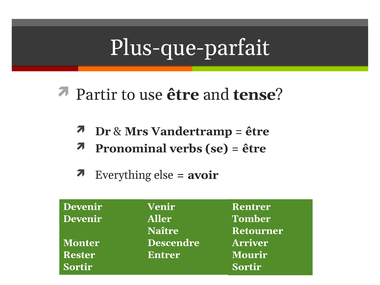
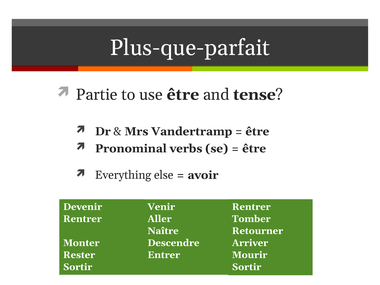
Partir: Partir -> Partie (97, 95)
Devenir: Devenir -> Rentrer (82, 219)
